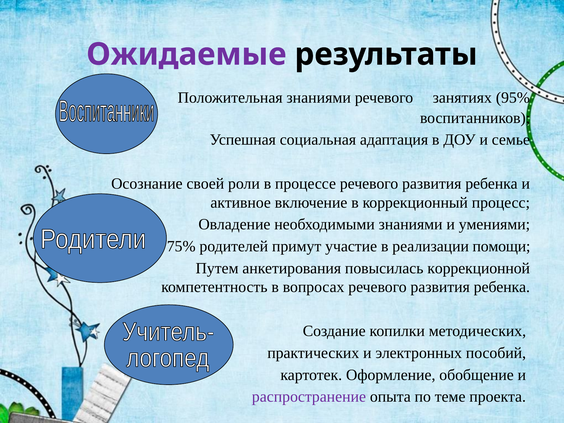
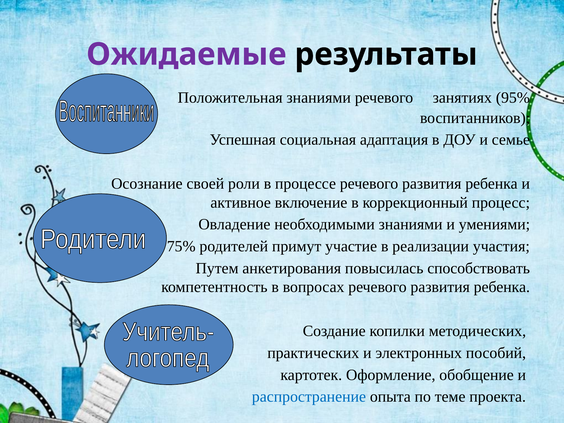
помощи: помощи -> участия (501, 246)
коррекционной: коррекционной -> способствовать (479, 268)
распространение colour: purple -> blue (309, 397)
